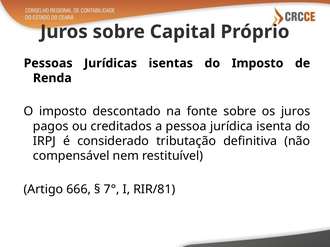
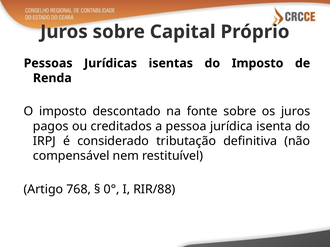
666: 666 -> 768 (79, 190)
7°: 7° -> 0° (112, 190)
RIR/81: RIR/81 -> RIR/88 (154, 190)
